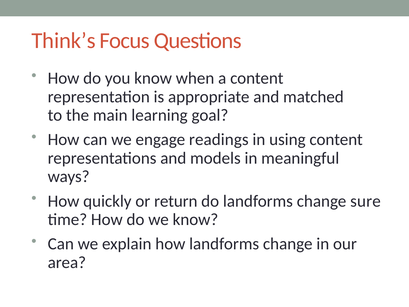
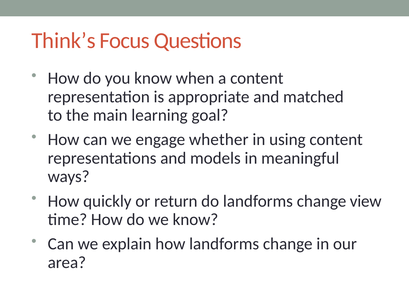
readings: readings -> whether (219, 140)
sure: sure -> view (366, 201)
